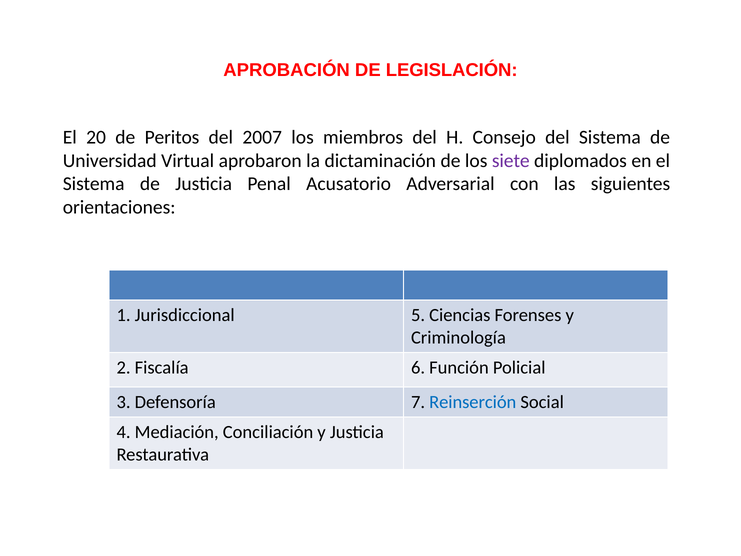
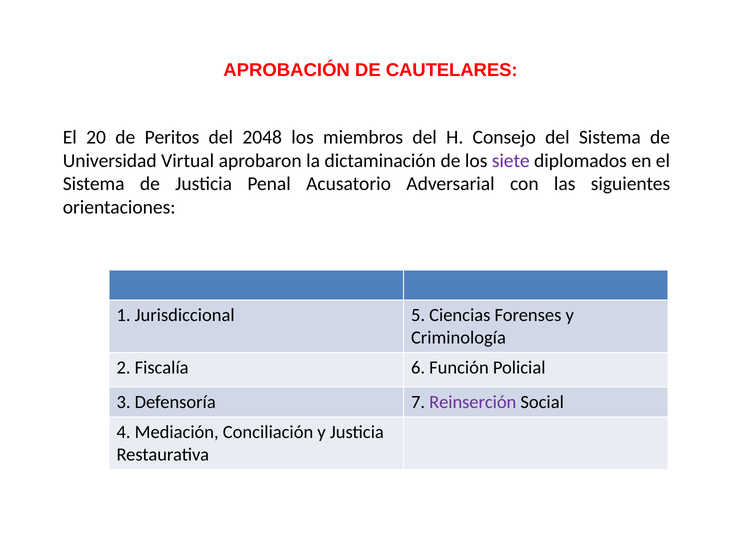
LEGISLACIÓN: LEGISLACIÓN -> CAUTELARES (452, 70)
2007: 2007 -> 2048 (262, 137)
Reinserción colour: blue -> purple (473, 402)
